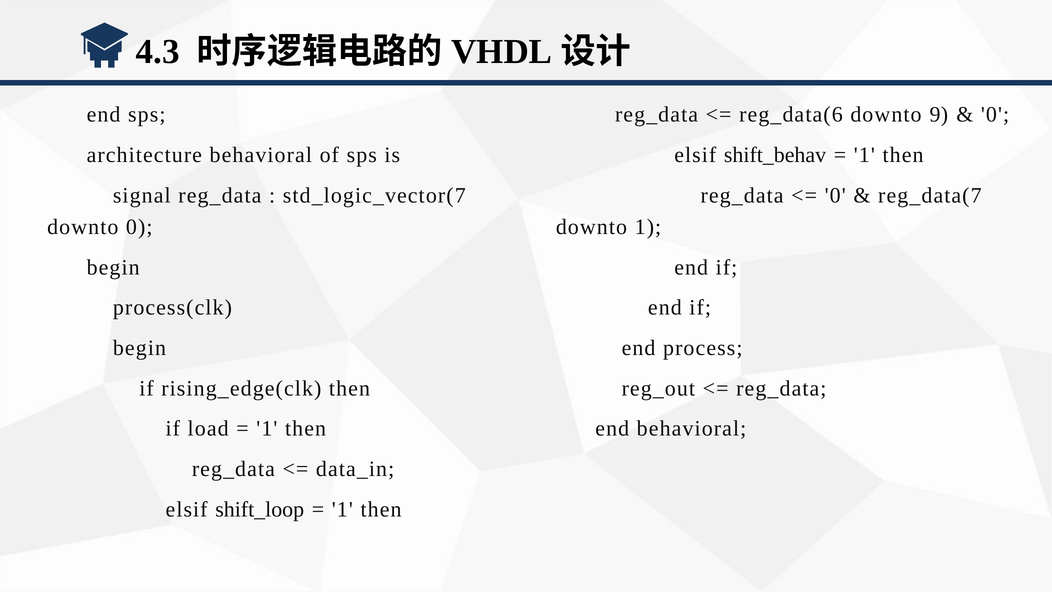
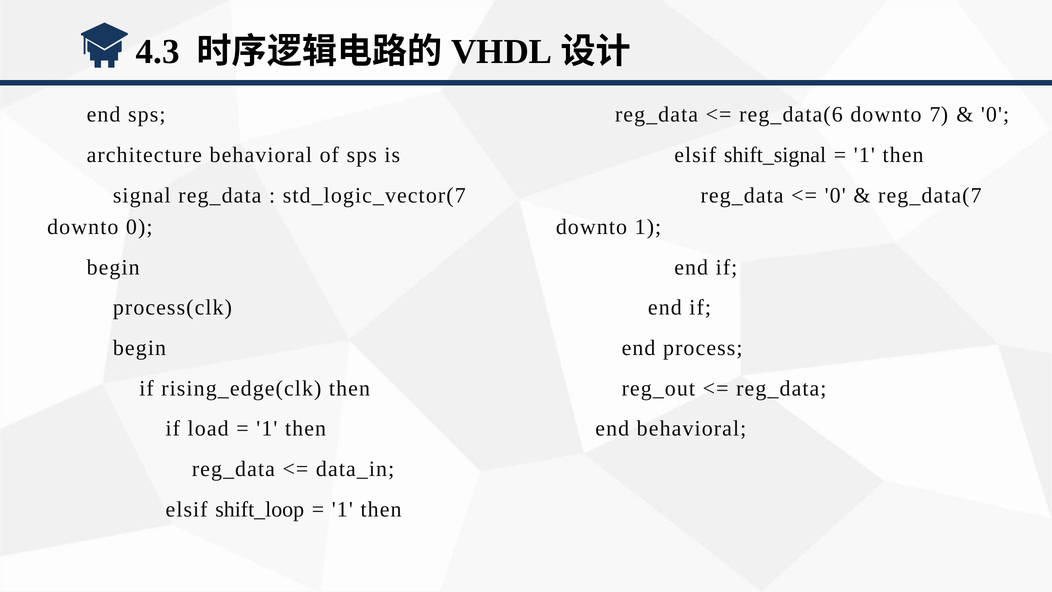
9: 9 -> 7 (939, 115)
shift_behav: shift_behav -> shift_signal (775, 155)
